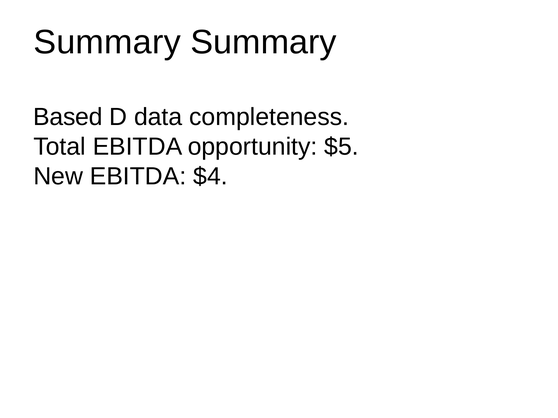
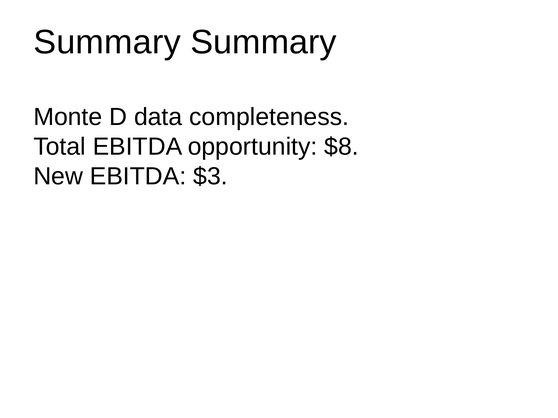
Based: Based -> Monte (68, 117)
$5: $5 -> $8 (341, 147)
$4: $4 -> $3 (211, 177)
